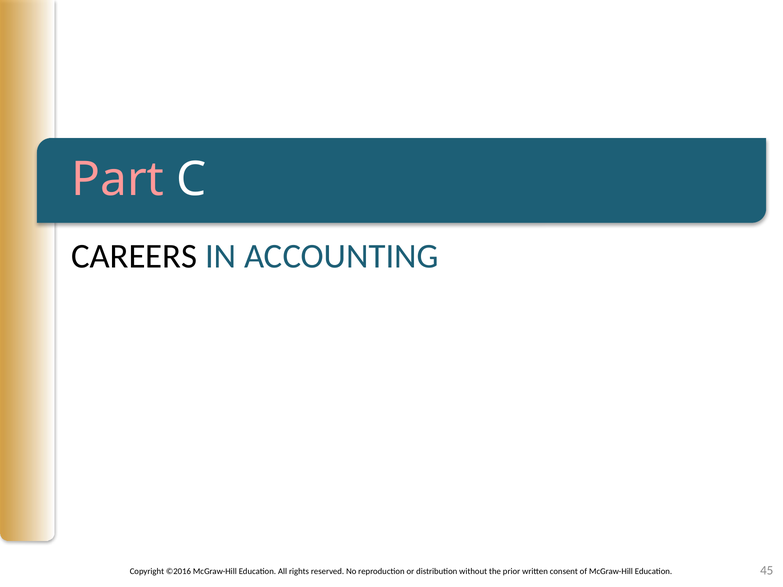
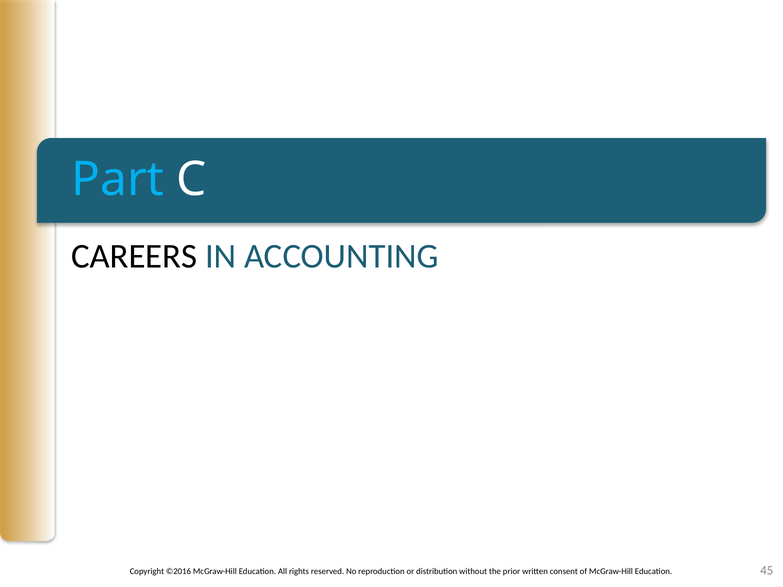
Part colour: pink -> light blue (118, 179)
